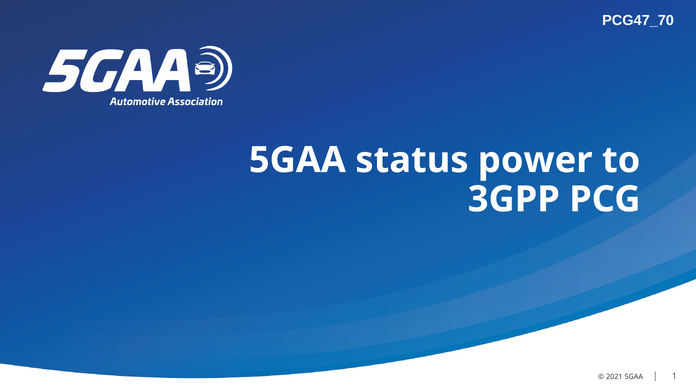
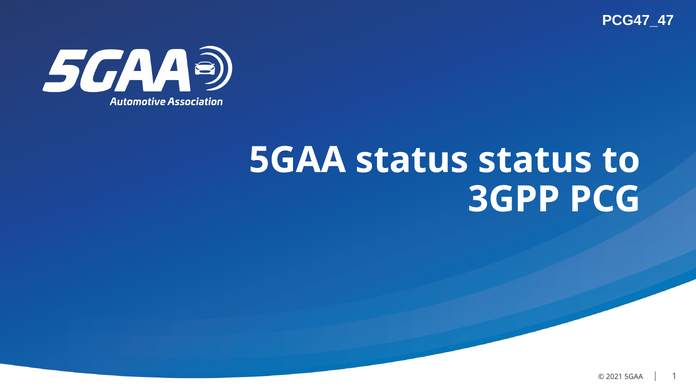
PCG47_70: PCG47_70 -> PCG47_47 (638, 20)
status power: power -> status (535, 160)
